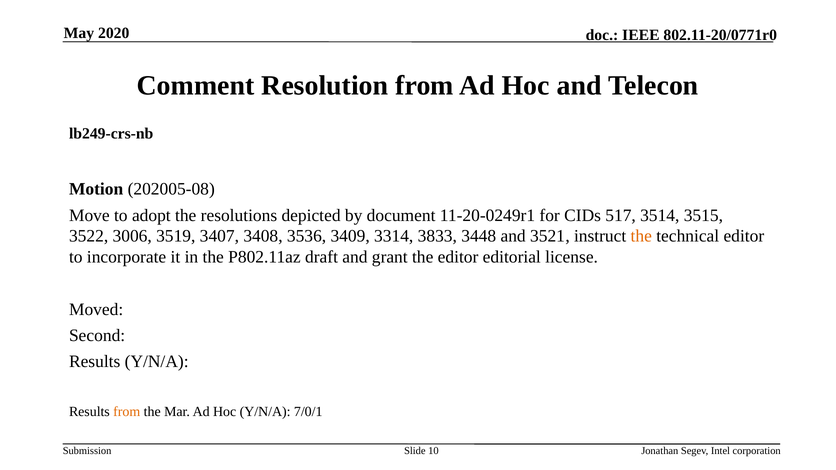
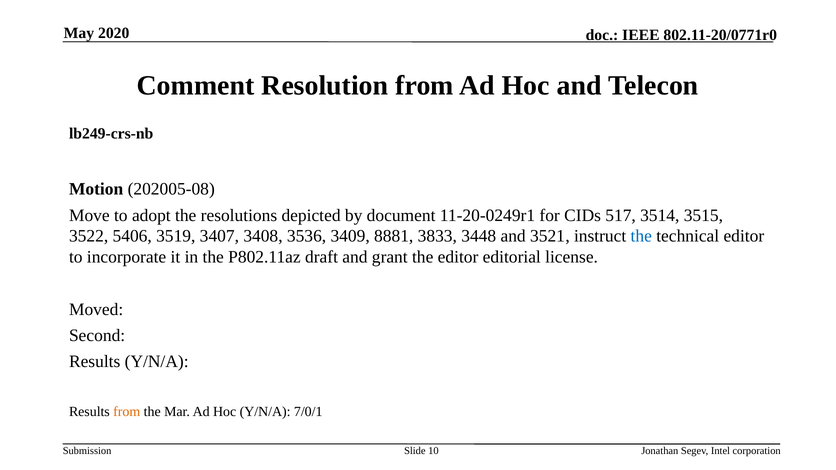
3006: 3006 -> 5406 (132, 236)
3314: 3314 -> 8881 (394, 236)
the colour: orange -> blue (641, 236)
